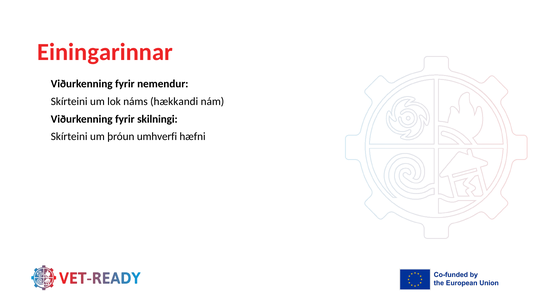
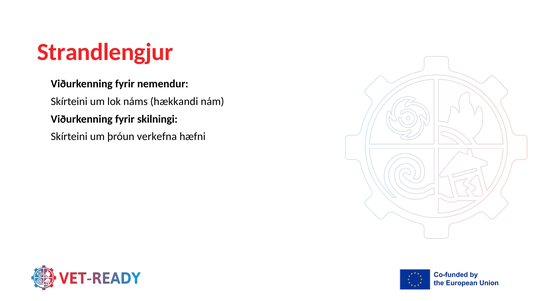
Einingarinnar: Einingarinnar -> Strandlengjur (105, 52)
umhverfi: umhverfi -> verkefna (157, 136)
